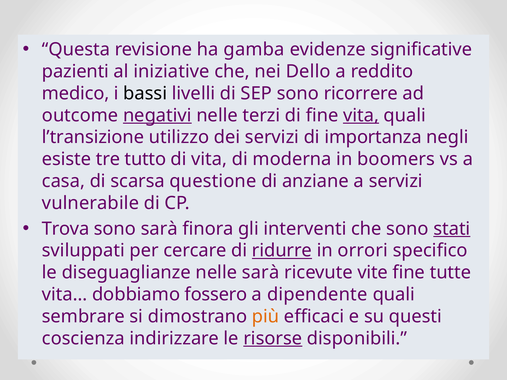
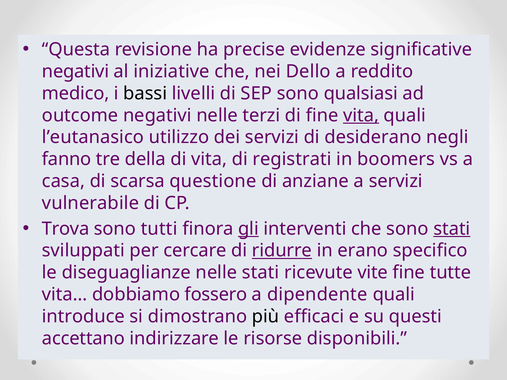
gamba: gamba -> precise (254, 50)
pazienti: pazienti -> negativi (75, 71)
ricorrere: ricorrere -> qualsiasi (361, 93)
negativi underline: present -> none (157, 115)
l’transizione: l’transizione -> l’eutanasico (93, 137)
importanza: importanza -> desiderano (373, 137)
esiste: esiste -> fanno (67, 159)
tutto: tutto -> della (145, 159)
moderna: moderna -> registrati (292, 159)
sono sarà: sarà -> tutti (159, 229)
gli underline: none -> present (248, 229)
orrori: orrori -> erano (363, 251)
nelle sarà: sarà -> stati (261, 273)
sembrare: sembrare -> introduce (83, 317)
più colour: orange -> black (266, 317)
coscienza: coscienza -> accettano (83, 339)
risorse underline: present -> none (273, 339)
